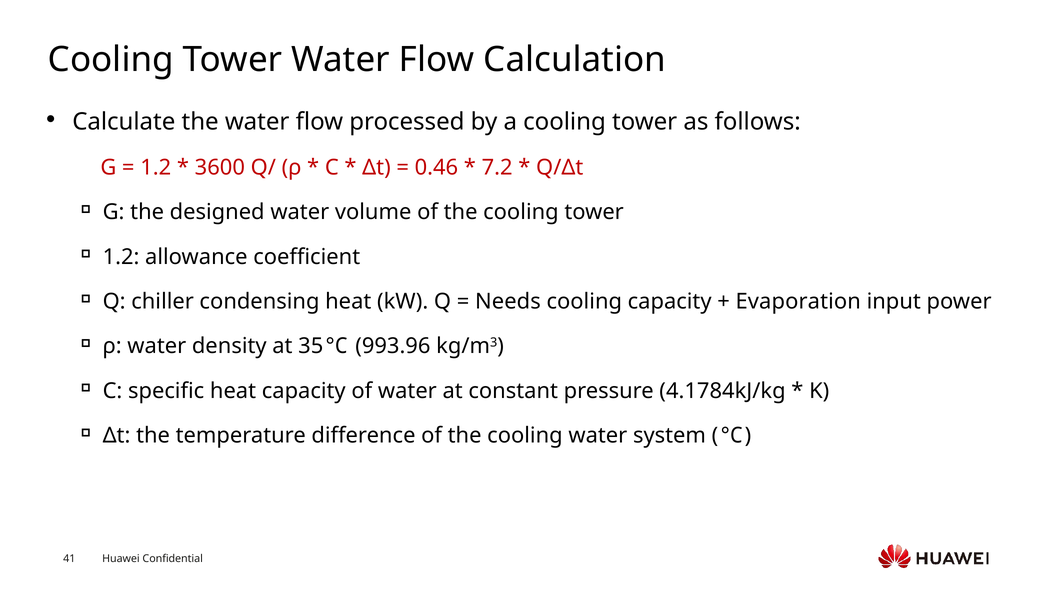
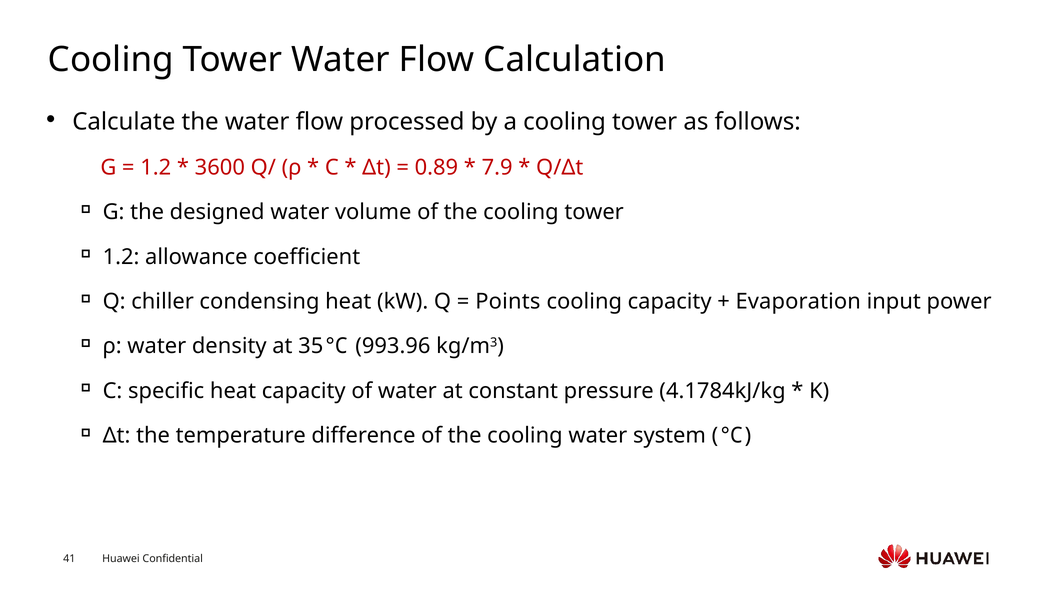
0.46: 0.46 -> 0.89 (436, 168)
7.2: 7.2 -> 7.9 (497, 168)
Needs: Needs -> Points (508, 302)
